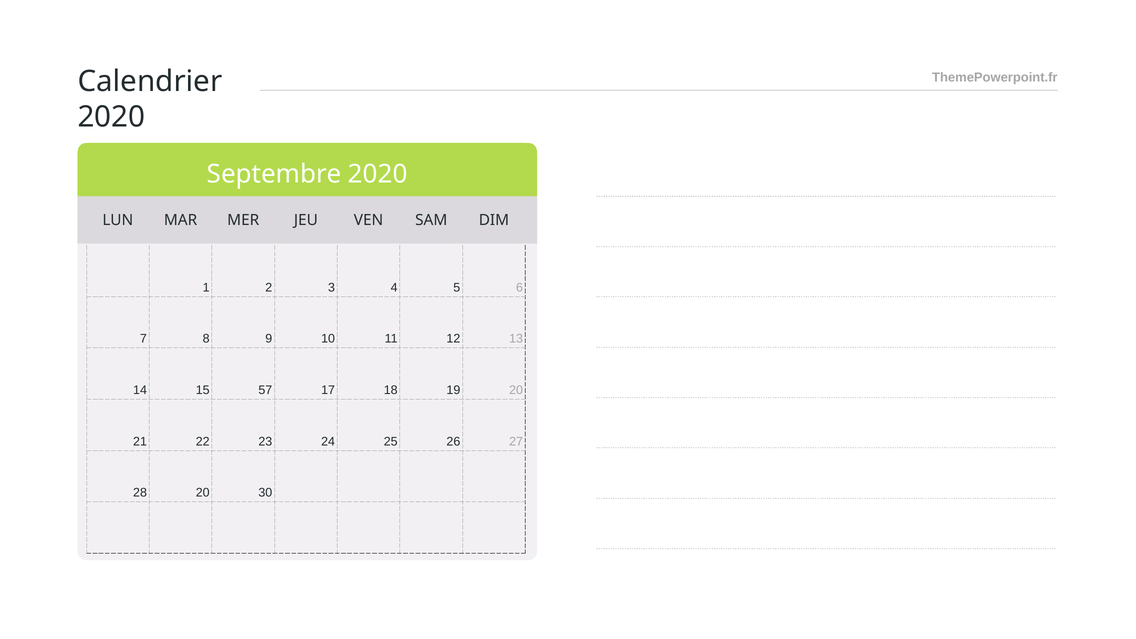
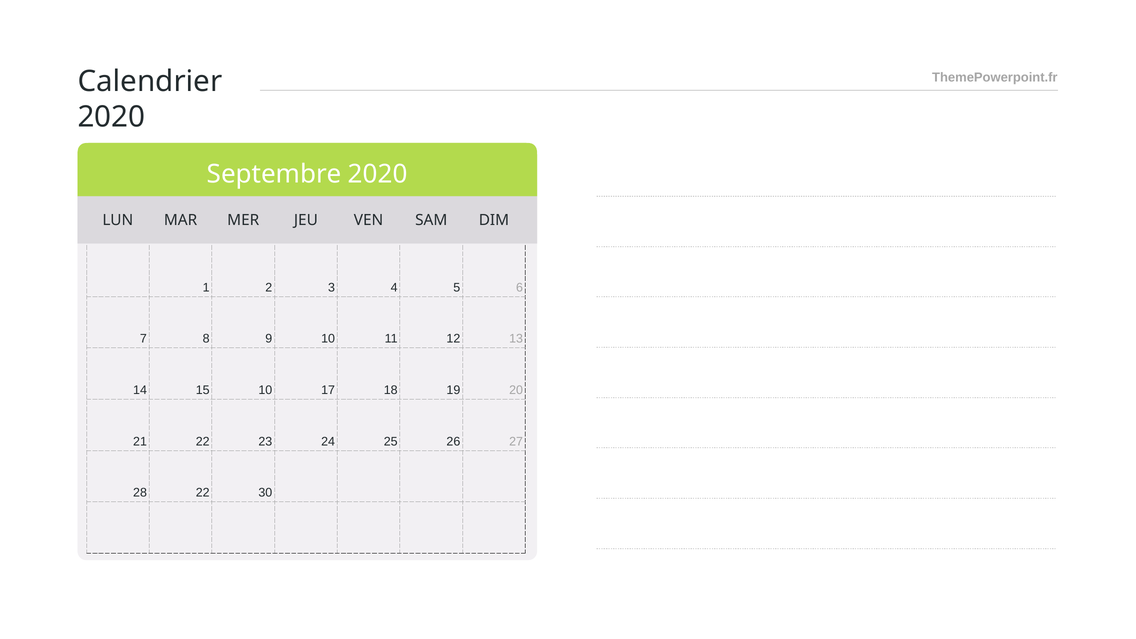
15 57: 57 -> 10 (265, 390)
28 20: 20 -> 22 (203, 493)
